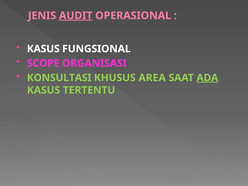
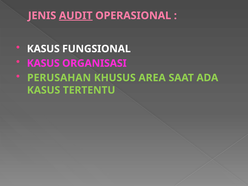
SCOPE: SCOPE -> KASUS (43, 63)
KONSULTASI: KONSULTASI -> PERUSAHAN (59, 78)
ADA underline: present -> none (207, 78)
